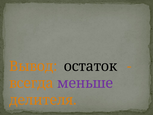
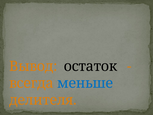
меньше colour: purple -> blue (85, 83)
